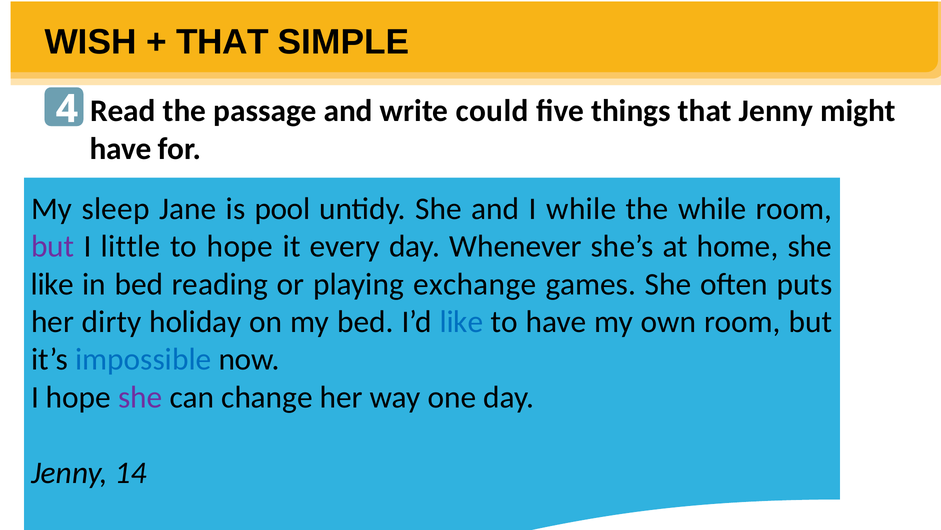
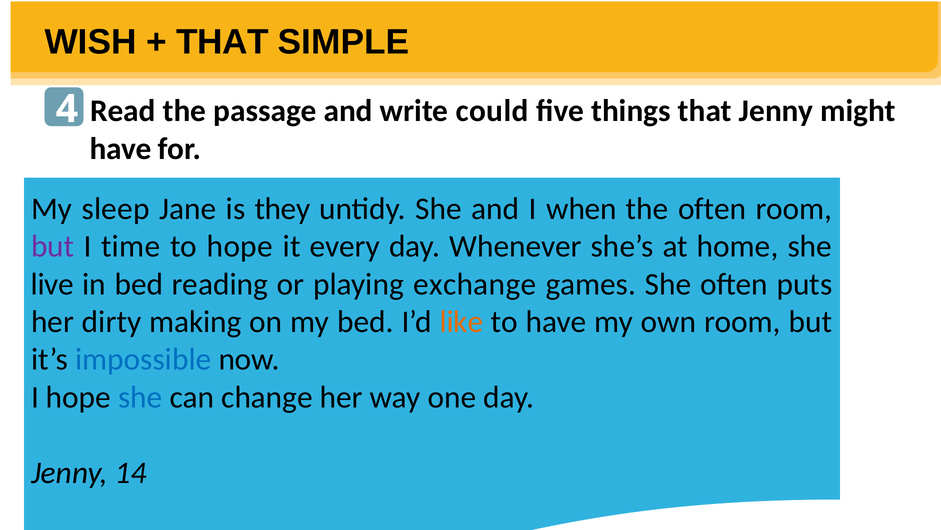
pool: pool -> they (282, 209)
I while: while -> when (582, 209)
the while: while -> often (712, 209)
little: little -> time (131, 246)
like: like -> live (52, 284)
holiday: holiday -> making (195, 321)
like colour: blue -> orange (461, 321)
she colour: purple -> blue (140, 397)
